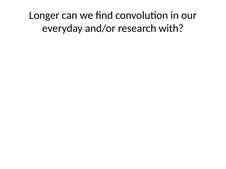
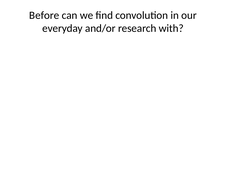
Longer: Longer -> Before (44, 15)
